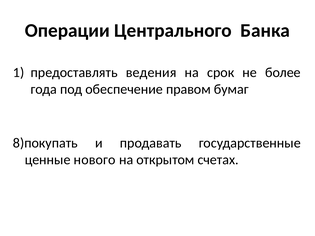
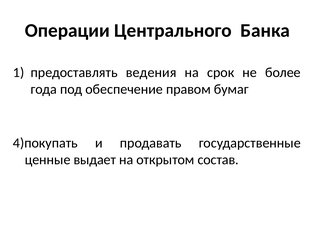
8)покупать: 8)покупать -> 4)покупать (45, 143)
нового: нового -> выдает (95, 160)
счетах: счетах -> состав (218, 160)
